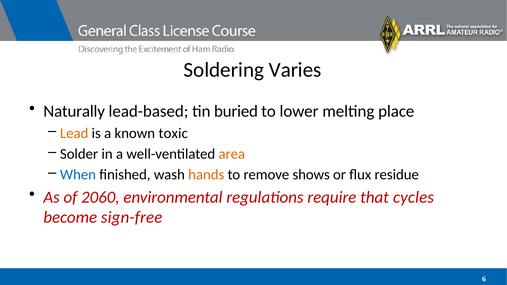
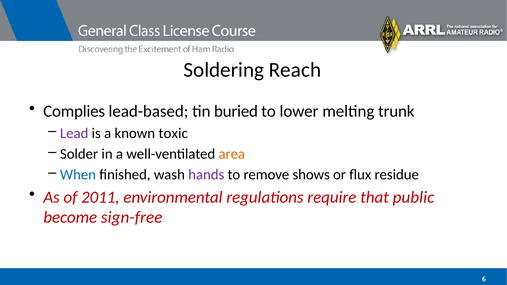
Varies: Varies -> Reach (295, 70)
Naturally: Naturally -> Complies (74, 111)
place: place -> trunk (396, 111)
Lead colour: orange -> purple (74, 133)
hands colour: orange -> purple (206, 175)
2060: 2060 -> 2011 (100, 197)
cycles: cycles -> public (414, 197)
